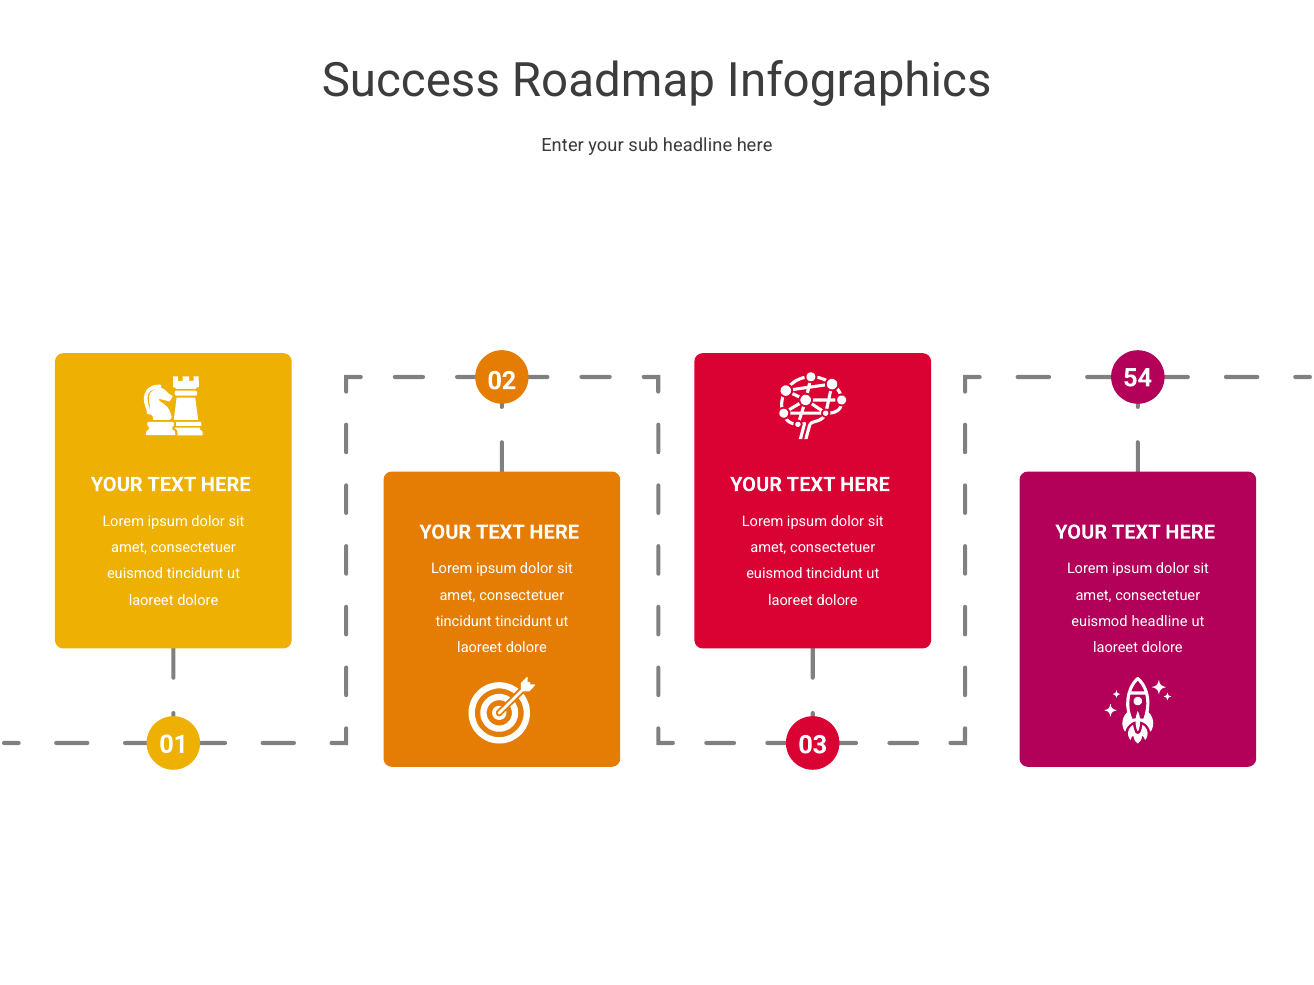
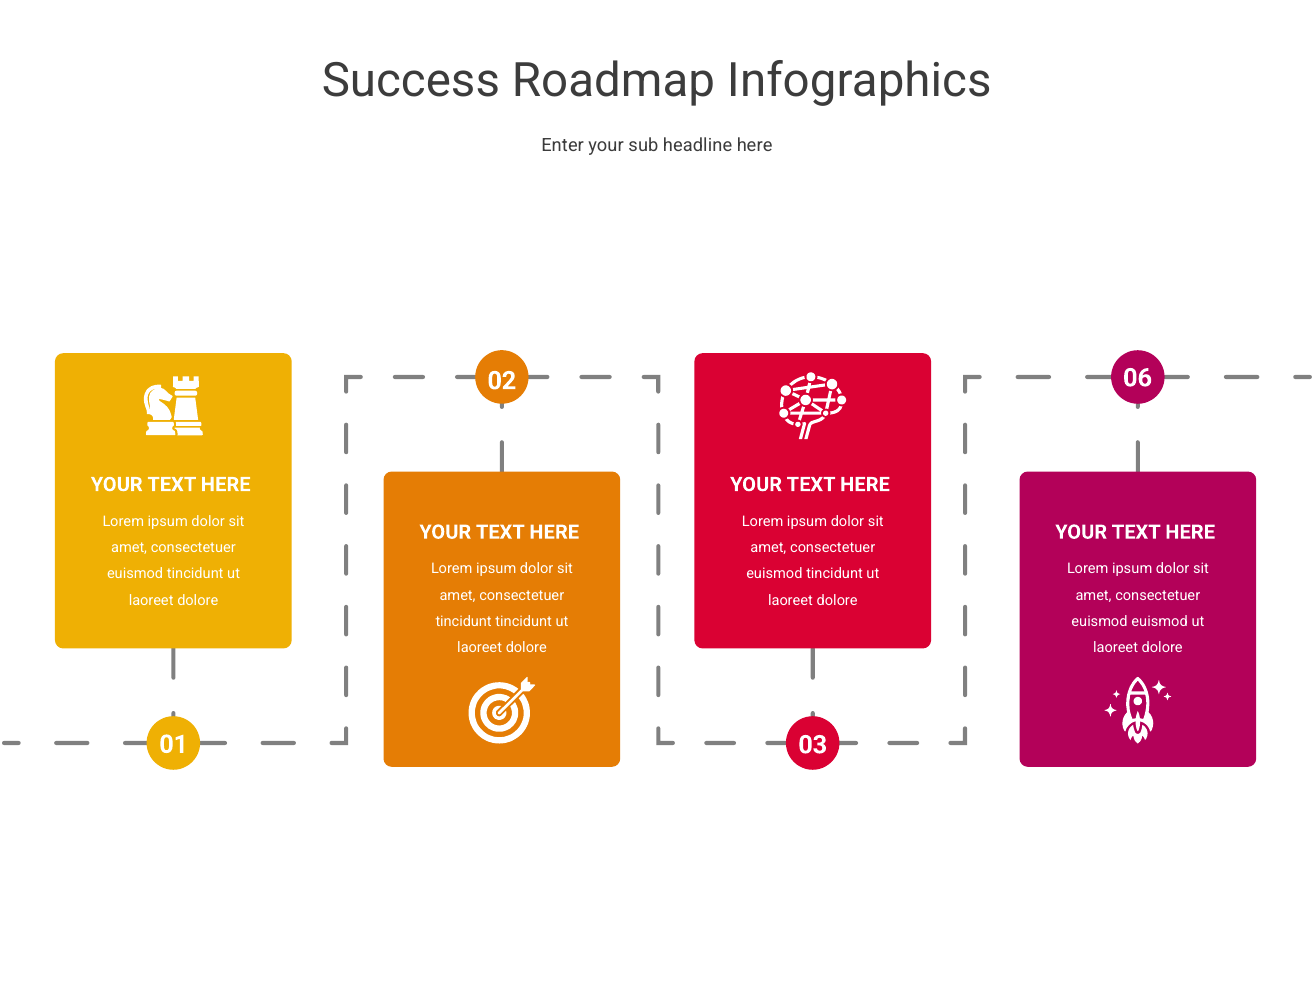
54: 54 -> 06 (1138, 378)
euismod headline: headline -> euismod (1160, 622)
